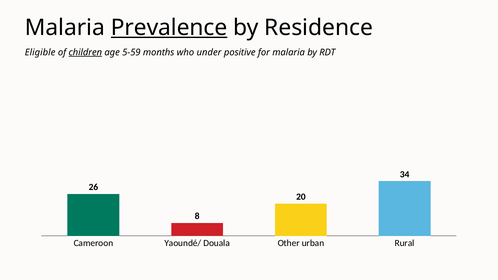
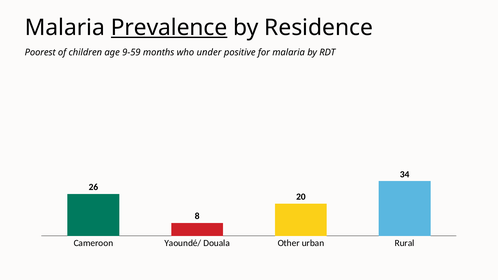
Eligible: Eligible -> Poorest (40, 52)
children underline: present -> none (85, 52)
5-59: 5-59 -> 9-59 (131, 52)
